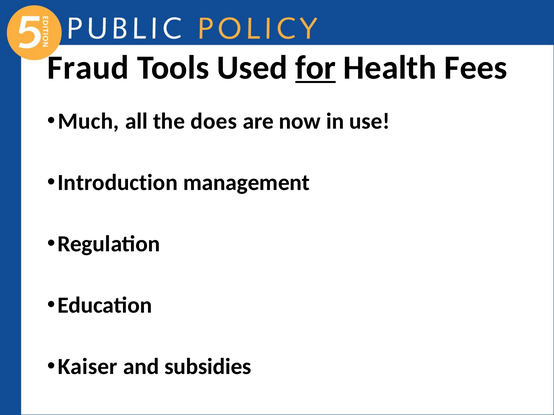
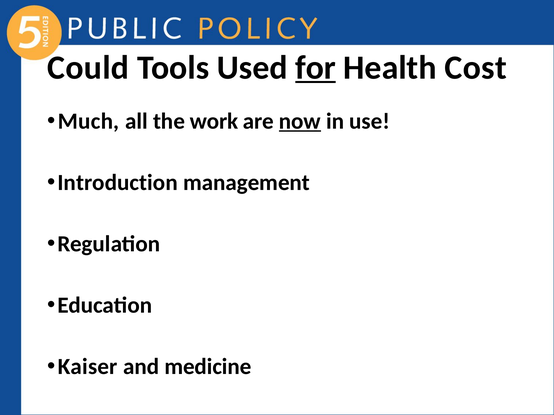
Fraud: Fraud -> Could (88, 68)
Fees: Fees -> Cost (476, 68)
does: does -> work (214, 121)
now underline: none -> present (300, 121)
subsidies: subsidies -> medicine (208, 367)
